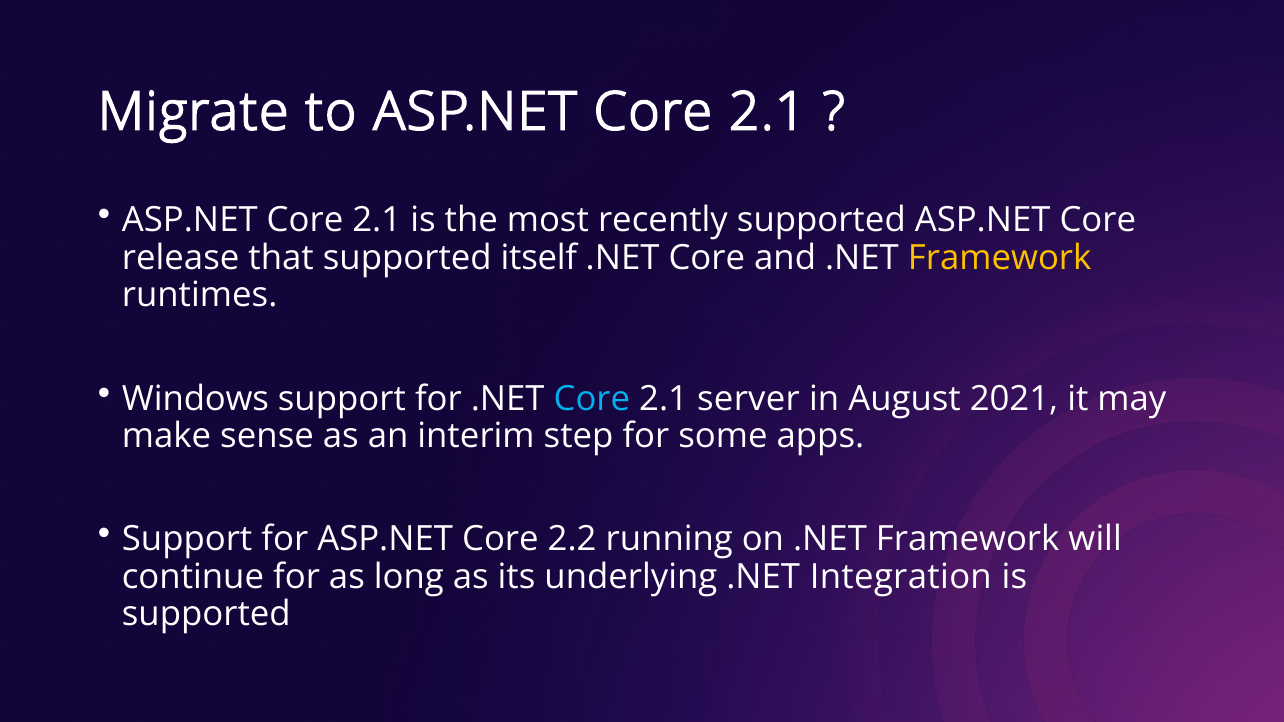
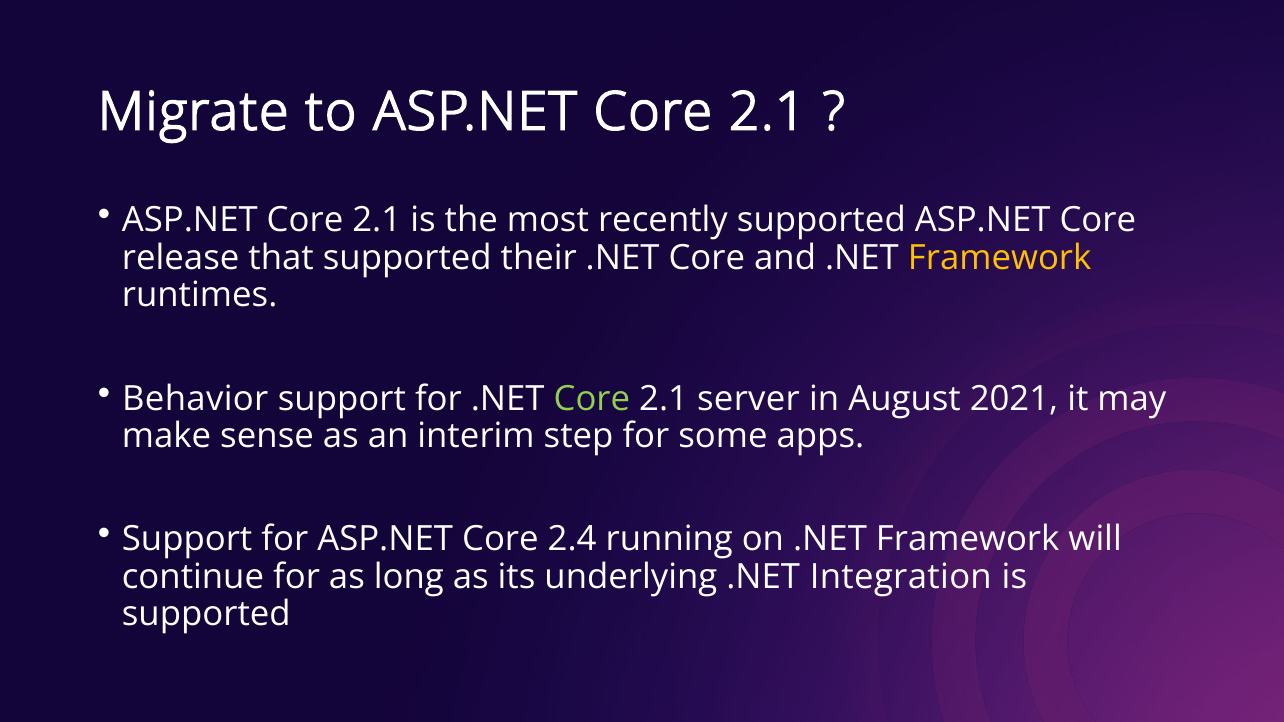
itself: itself -> their (539, 258)
Windows: Windows -> Behavior (195, 399)
Core colour: light blue -> light green (592, 399)
2.2: 2.2 -> 2.4 (572, 540)
